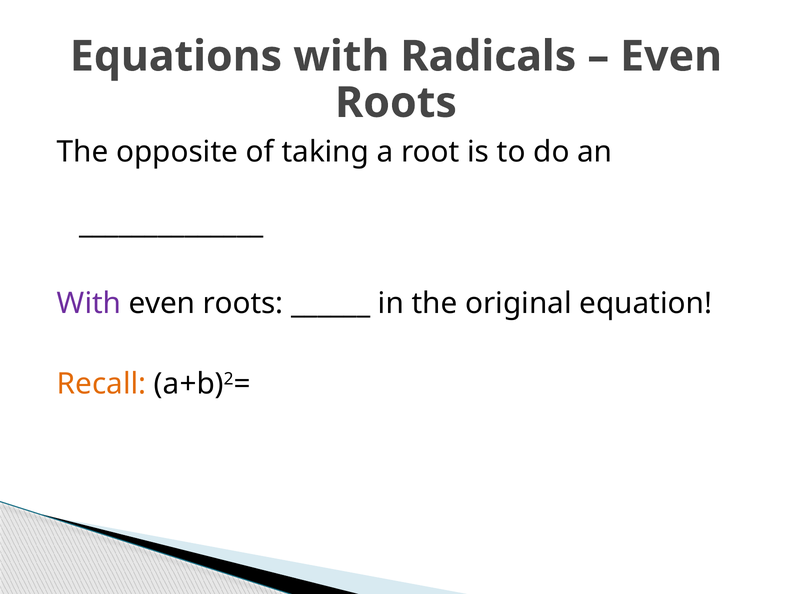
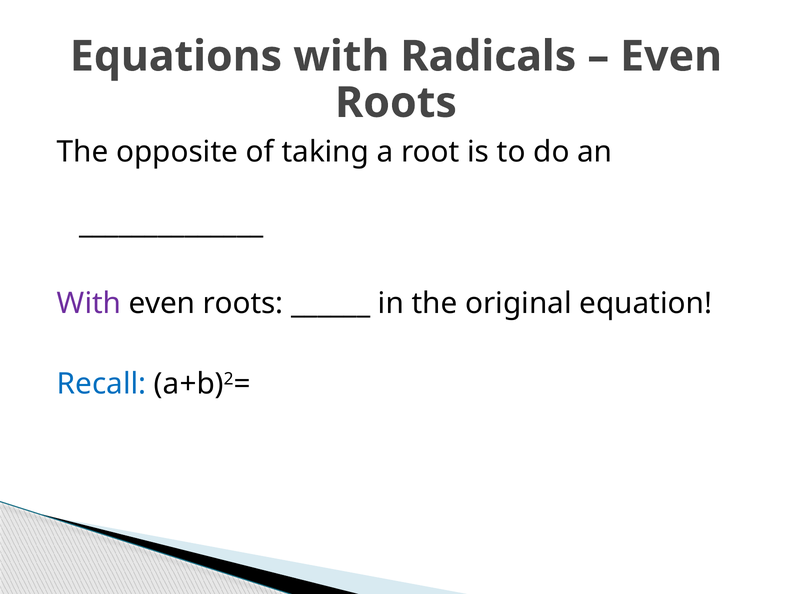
Recall colour: orange -> blue (102, 384)
